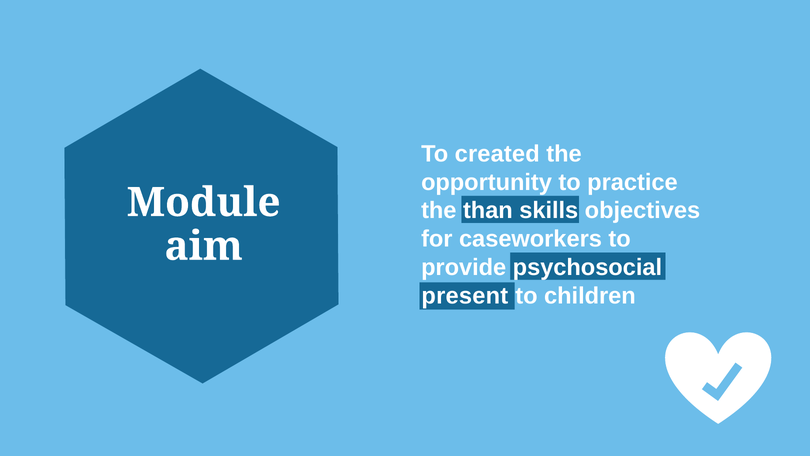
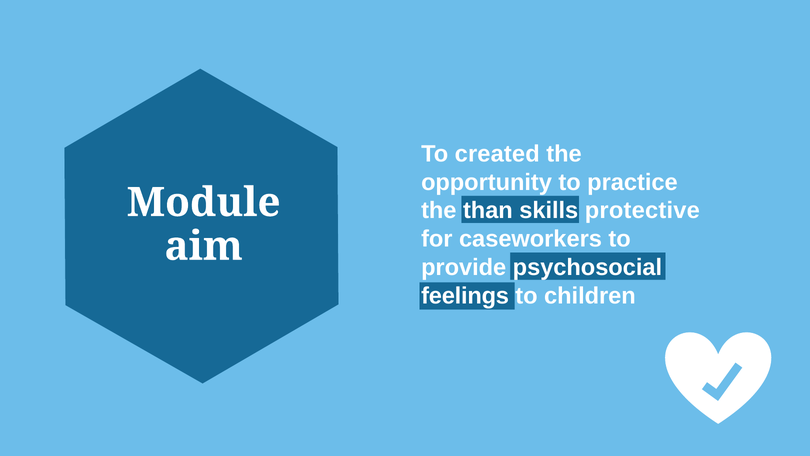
objectives: objectives -> protective (642, 211)
present: present -> feelings (465, 296)
